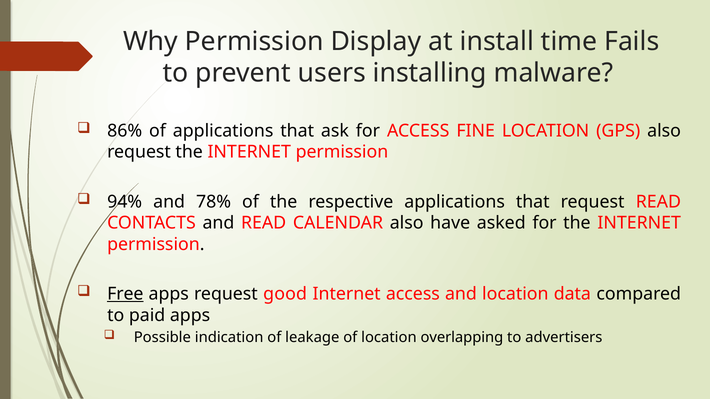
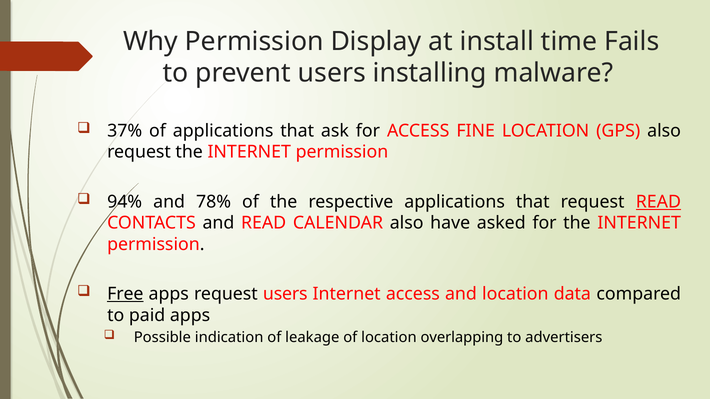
86%: 86% -> 37% (125, 131)
READ underline: none -> present (658, 202)
request good: good -> users (285, 294)
